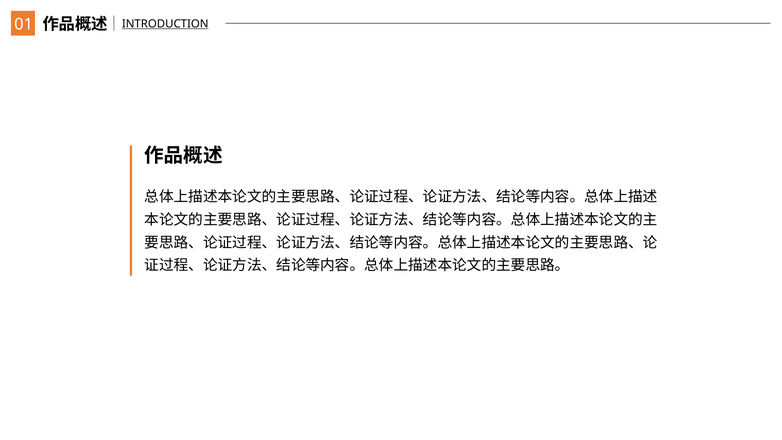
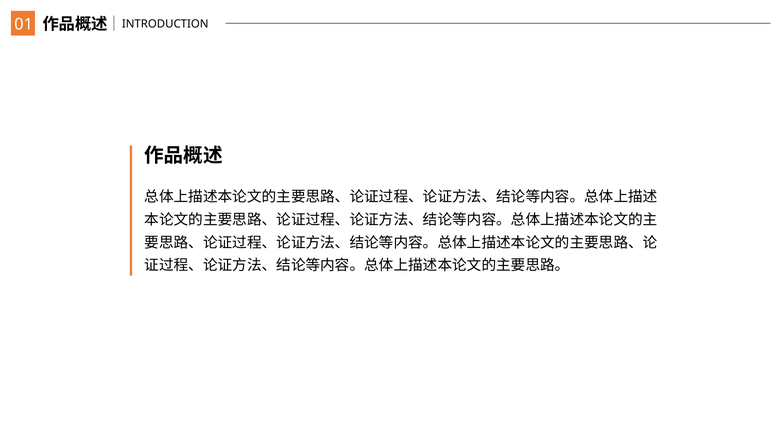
INTRODUCTION underline: present -> none (165, 24)
